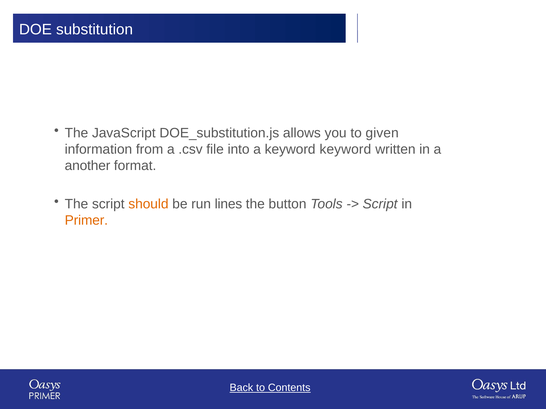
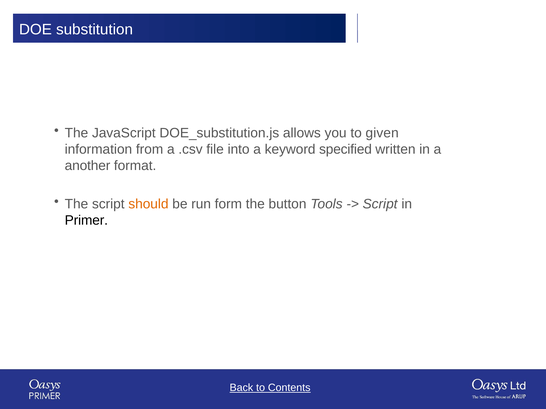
keyword keyword: keyword -> specified (345, 149)
lines: lines -> form (228, 204)
Primer colour: orange -> black (86, 220)
